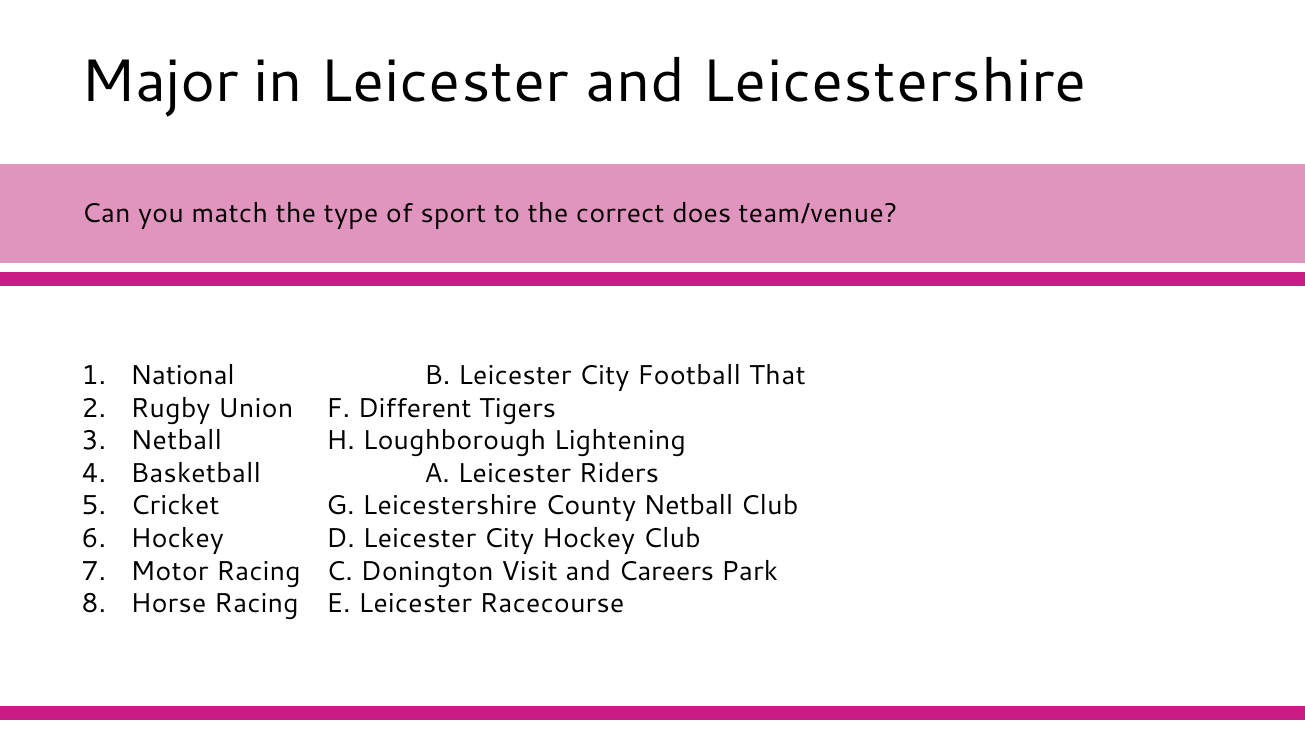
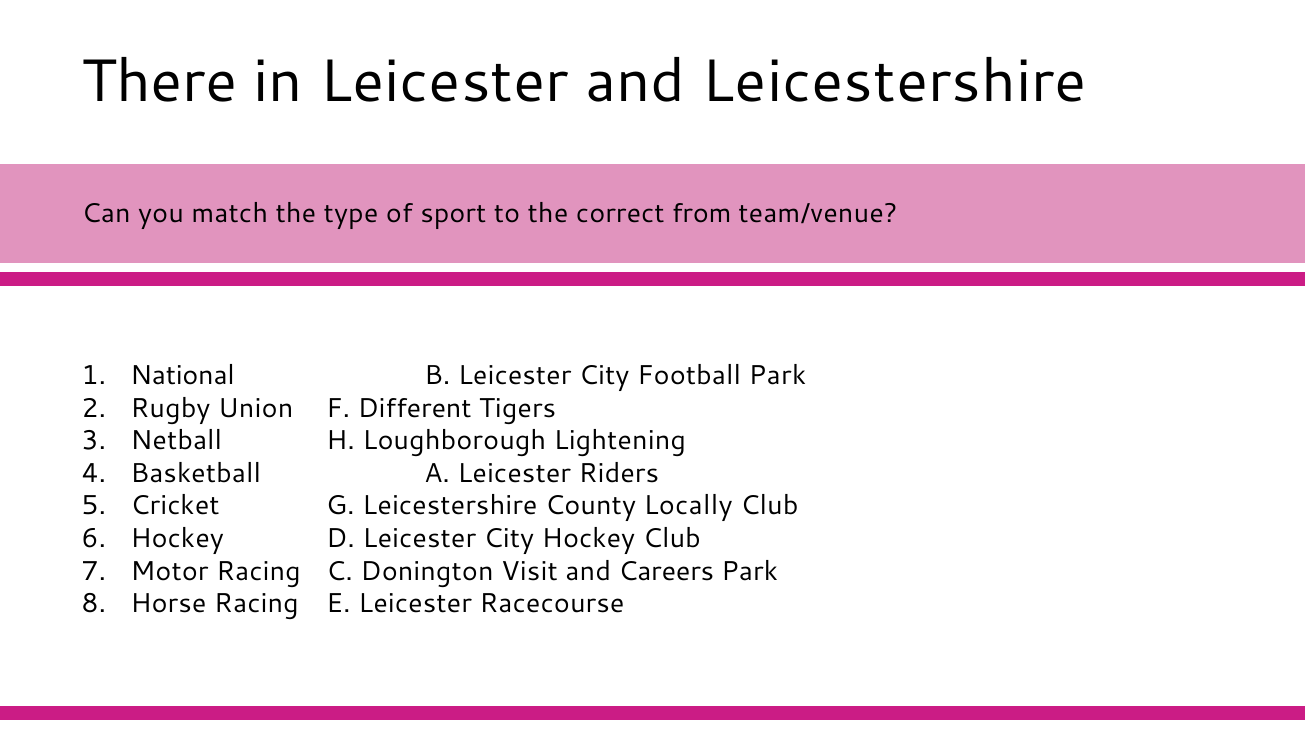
Major: Major -> There (160, 82)
does: does -> from (702, 214)
Football That: That -> Park (777, 375)
County Netball: Netball -> Locally (688, 506)
